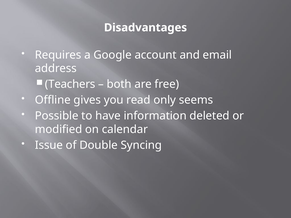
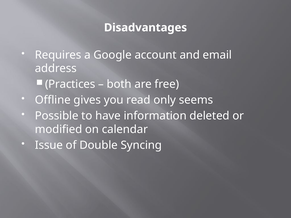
Teachers: Teachers -> Practices (70, 84)
